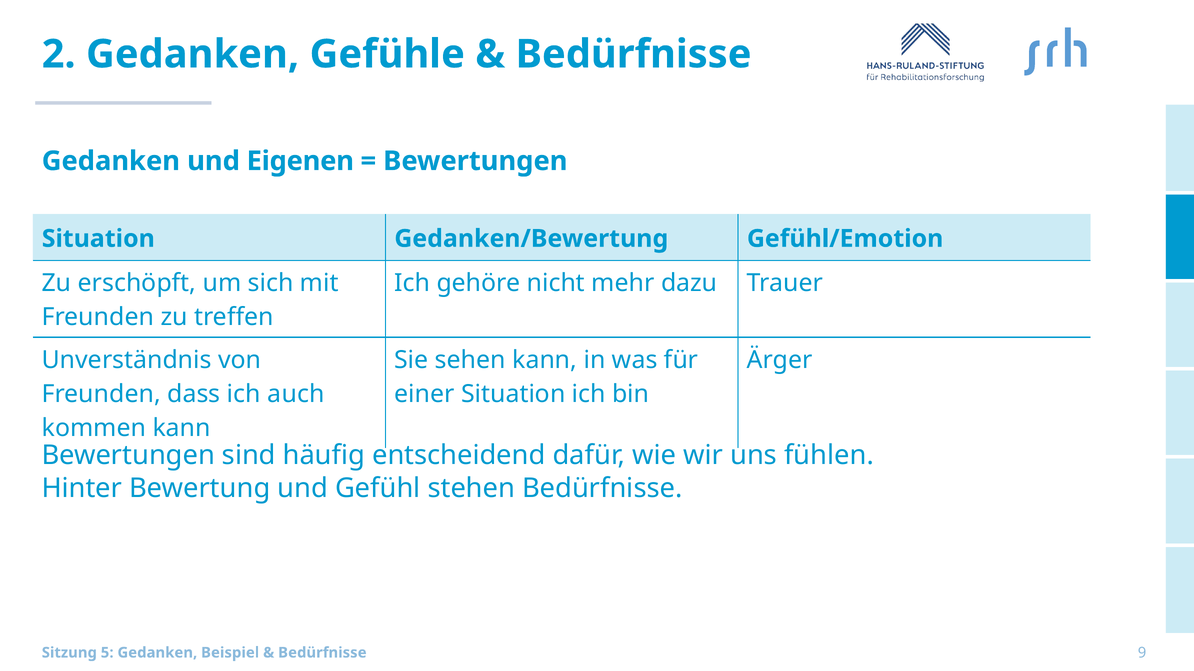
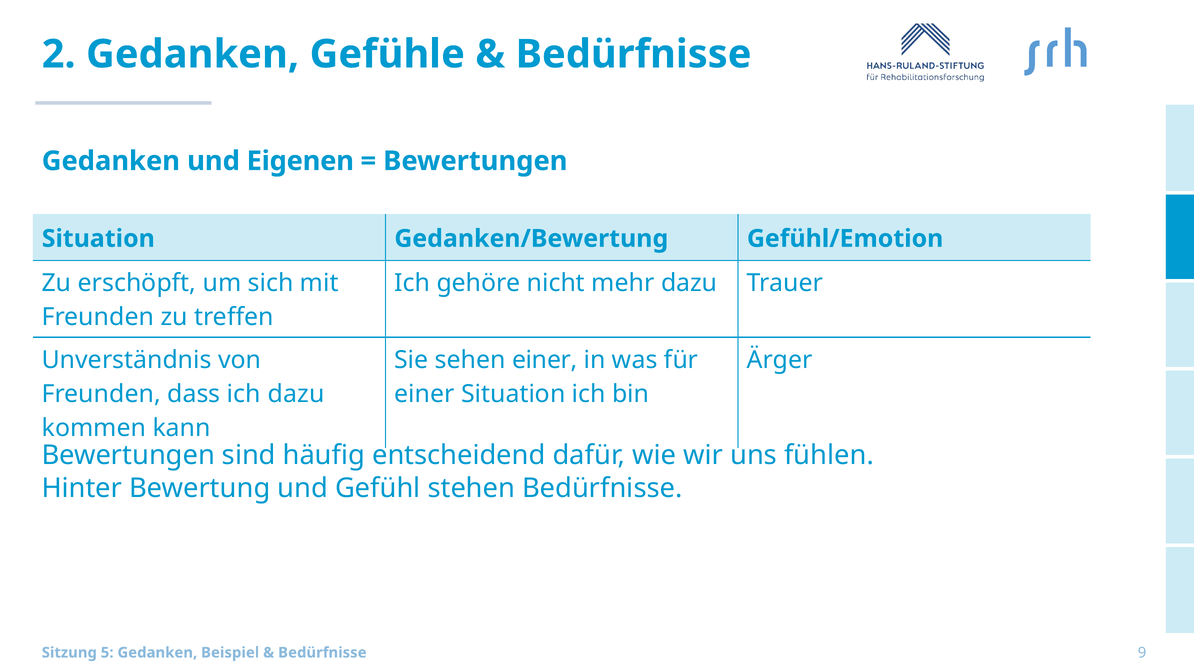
sehen kann: kann -> einer (545, 361)
ich auch: auch -> dazu (296, 395)
